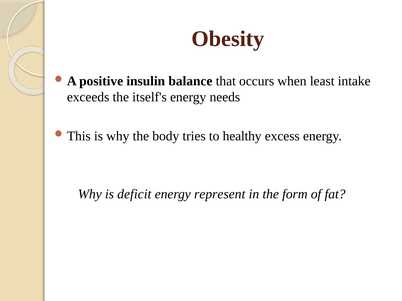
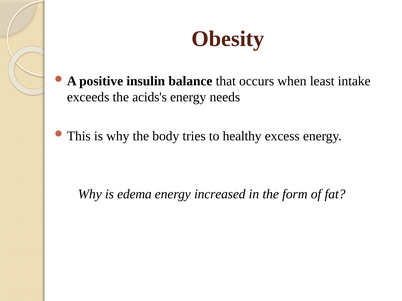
itself's: itself's -> acids's (150, 97)
deficit: deficit -> edema (134, 195)
represent: represent -> increased (220, 195)
